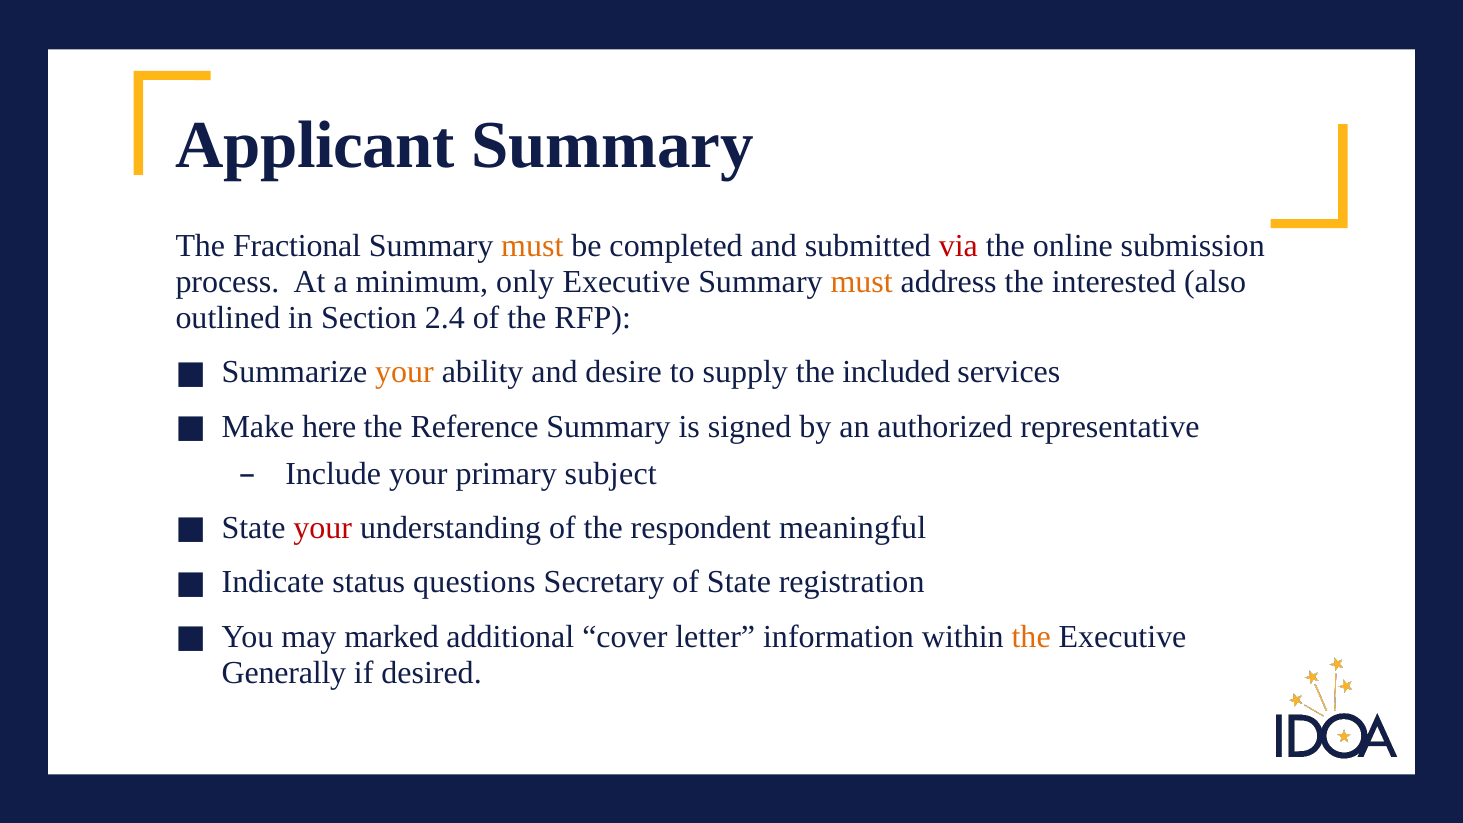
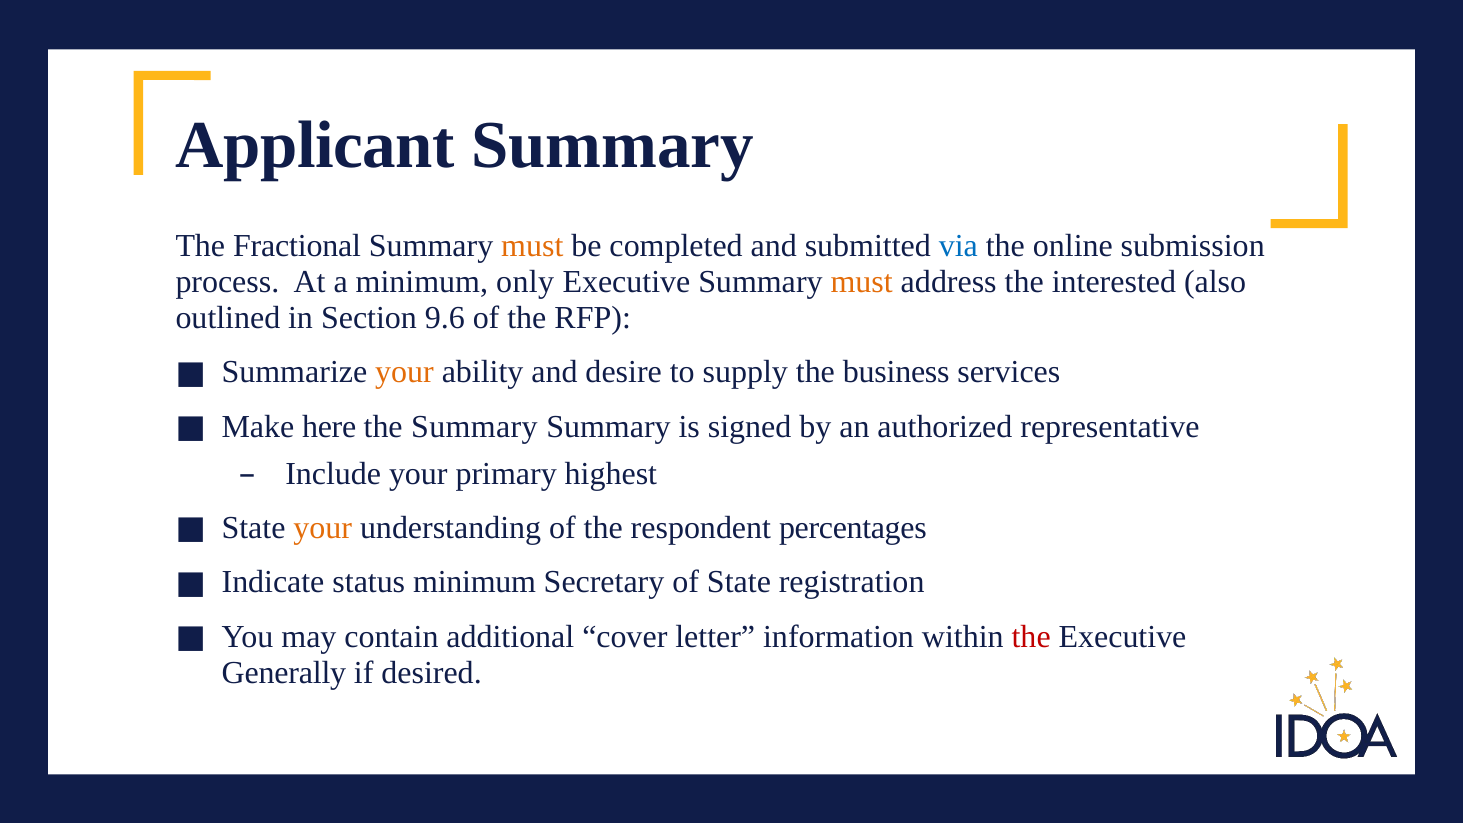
via colour: red -> blue (958, 246)
2.4: 2.4 -> 9.6 (445, 318)
included: included -> business (896, 372)
the Reference: Reference -> Summary (474, 427)
subject: subject -> highest (611, 473)
your colour: red -> orange (323, 528)
meaningful: meaningful -> percentages (853, 528)
status questions: questions -> minimum (475, 582)
marked: marked -> contain (391, 637)
the colour: orange -> red (1031, 637)
